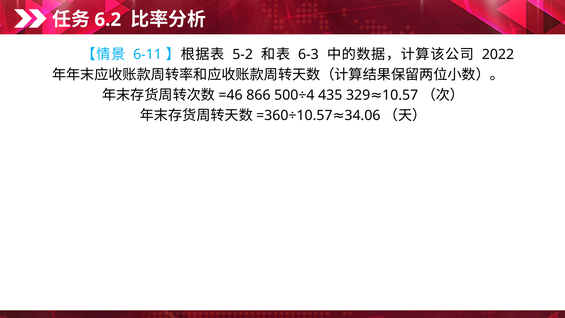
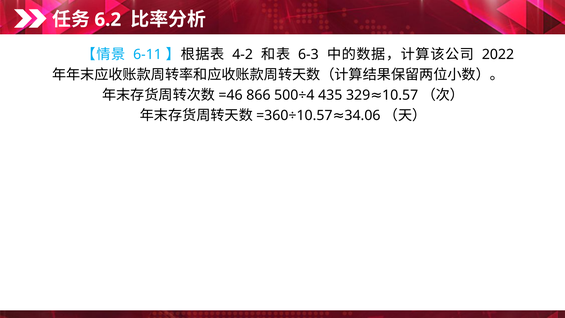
5-2: 5-2 -> 4-2 (243, 55)
